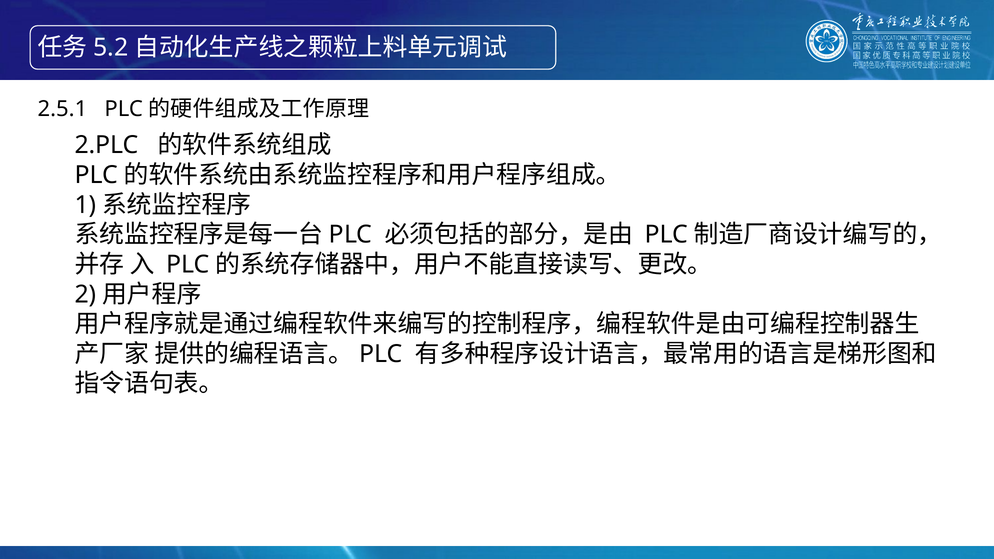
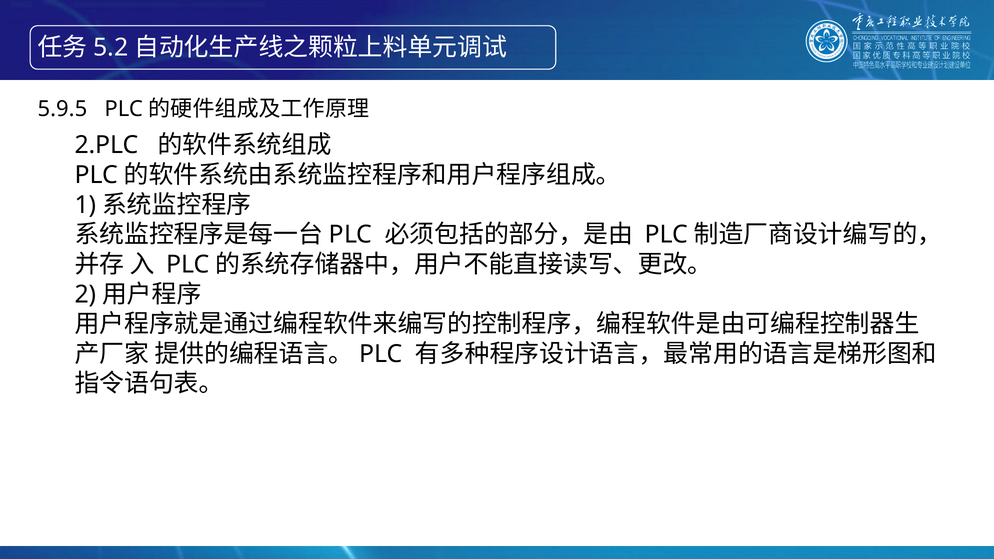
2.5.1: 2.5.1 -> 5.9.5 (62, 109)
